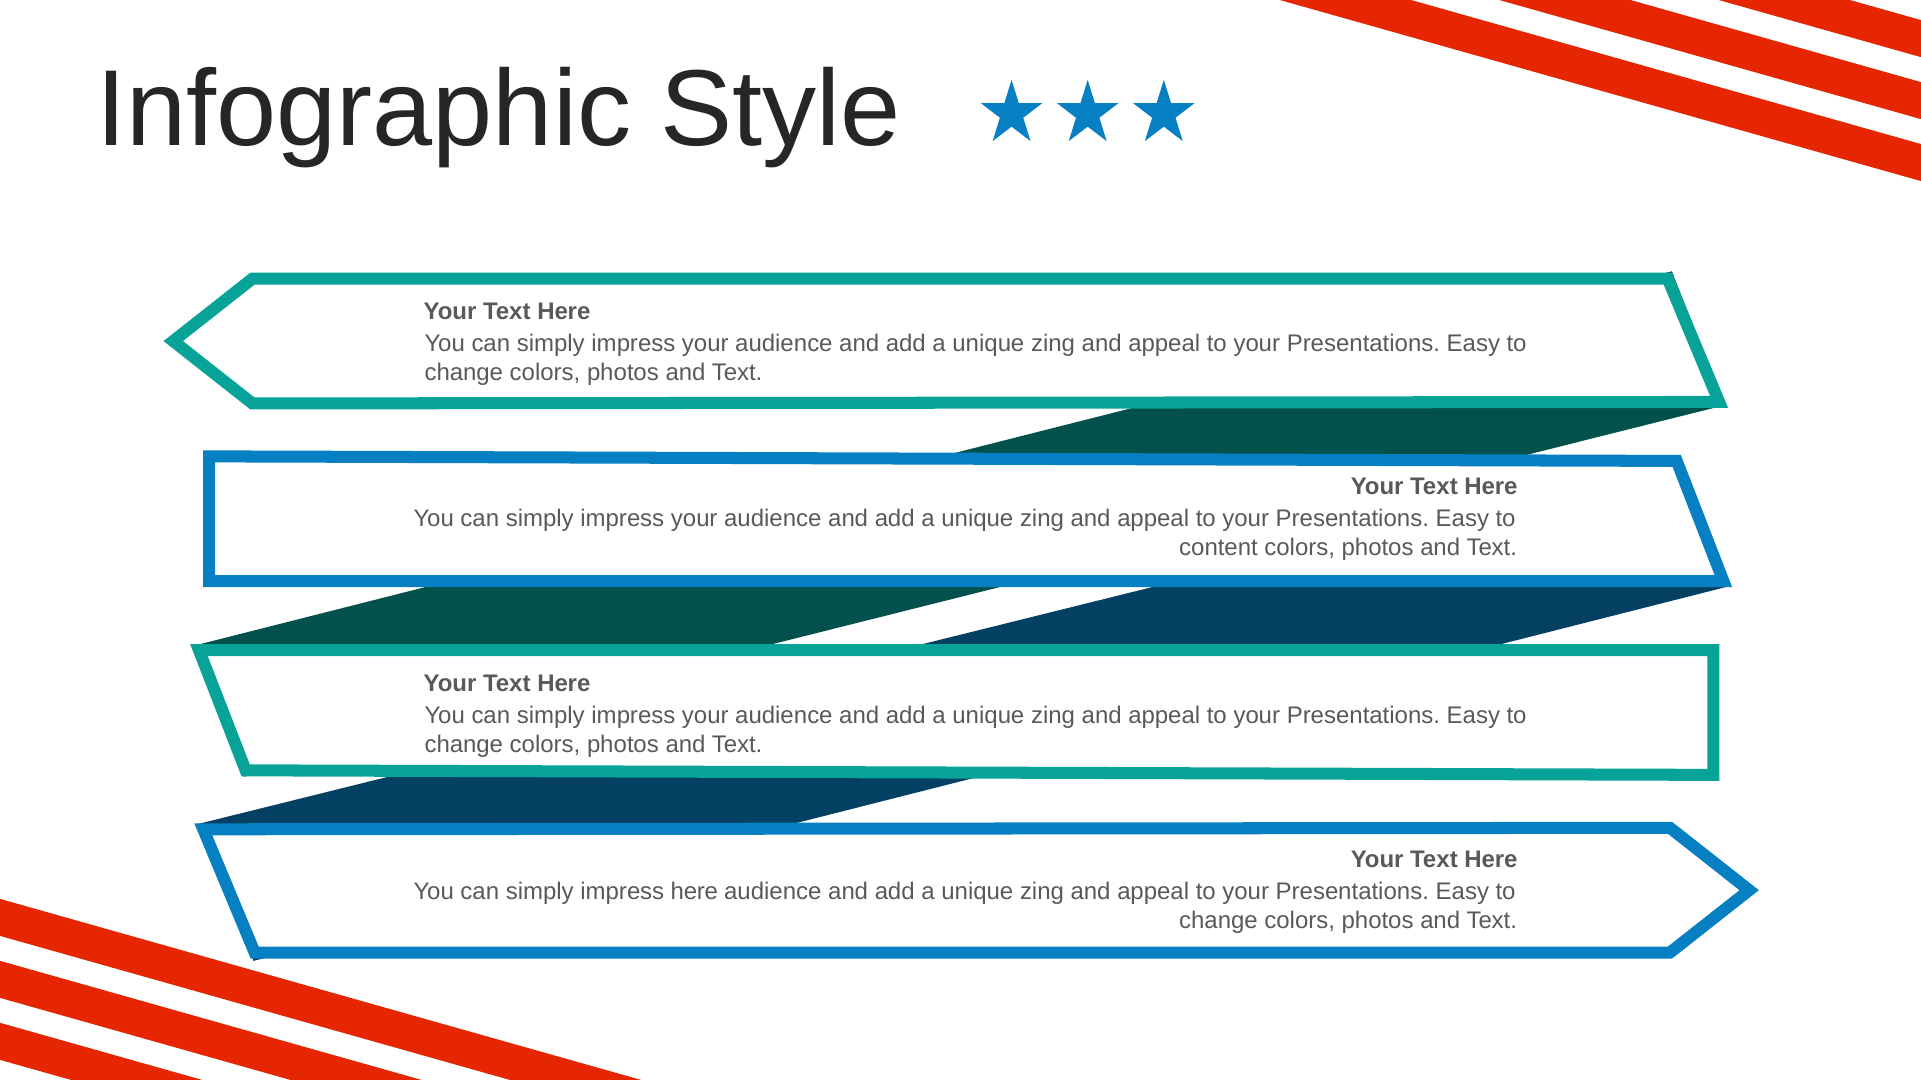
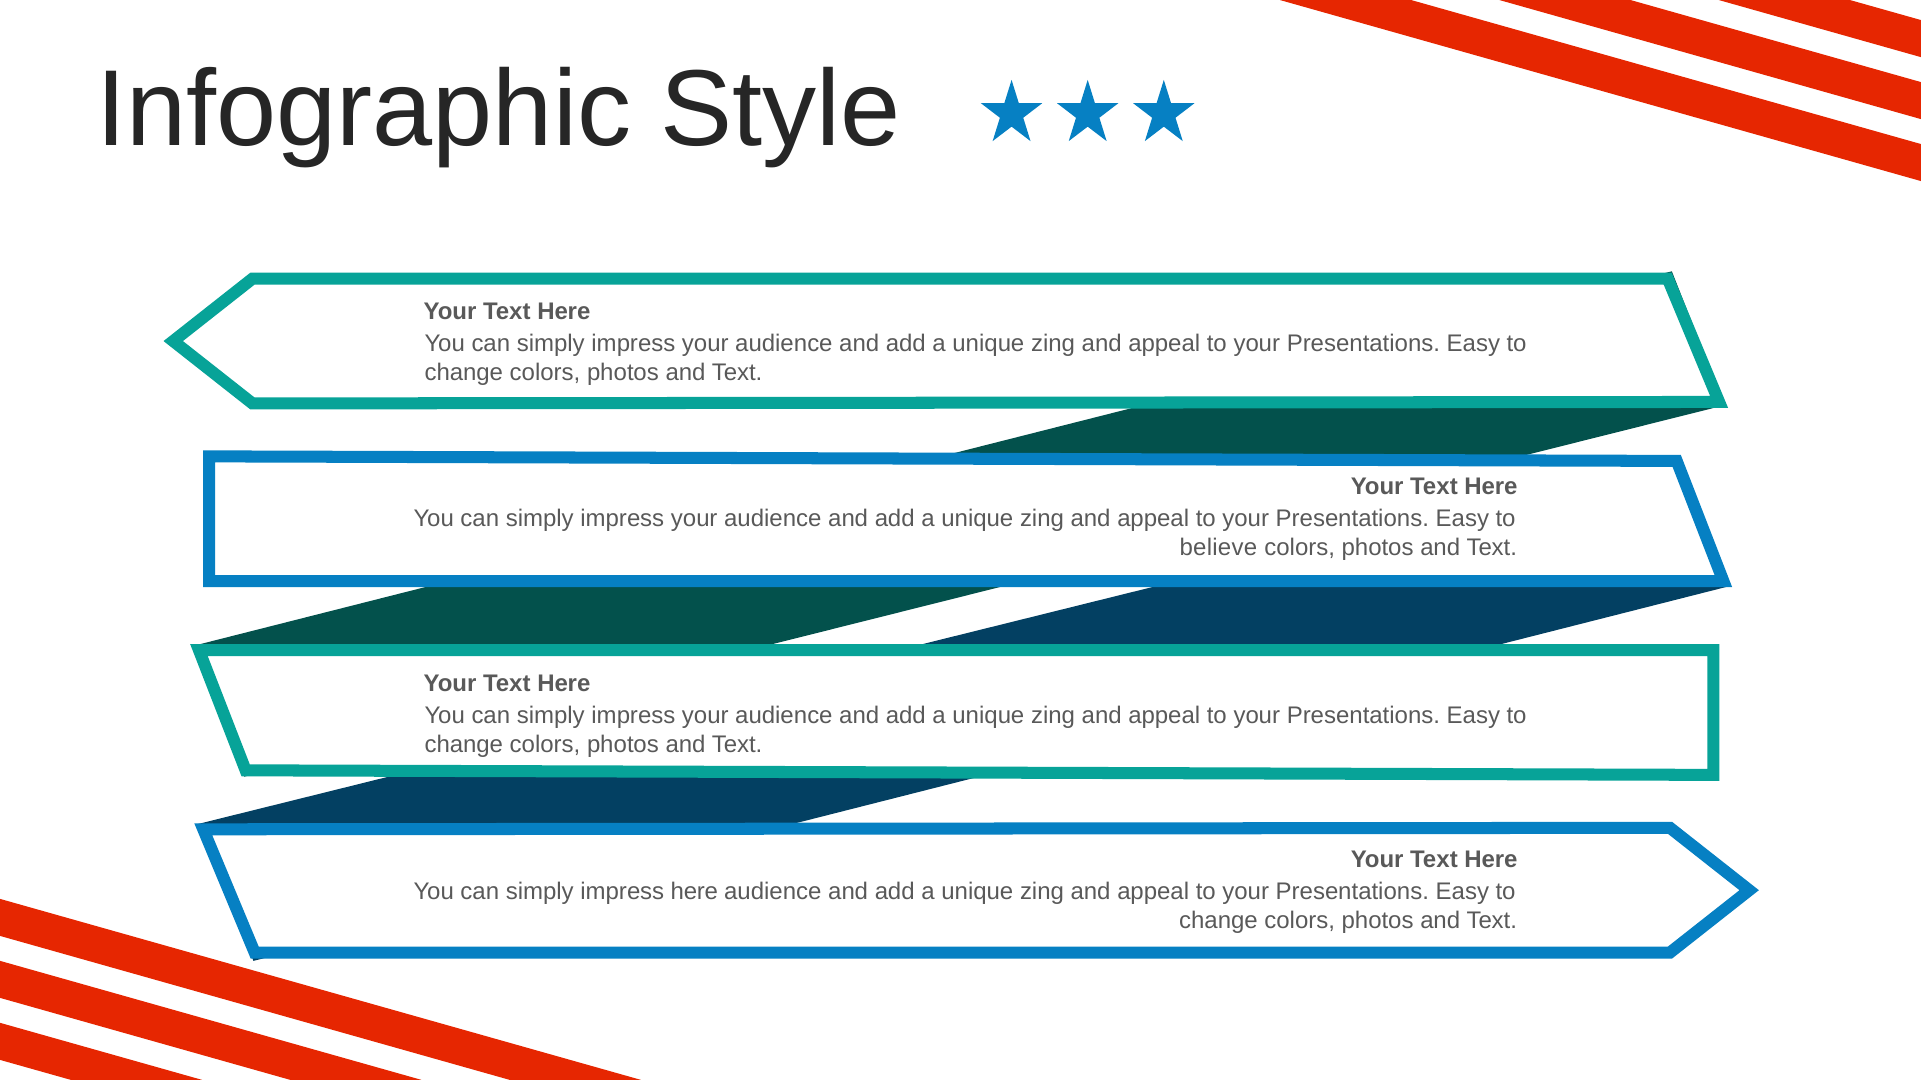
content: content -> believe (1218, 548)
